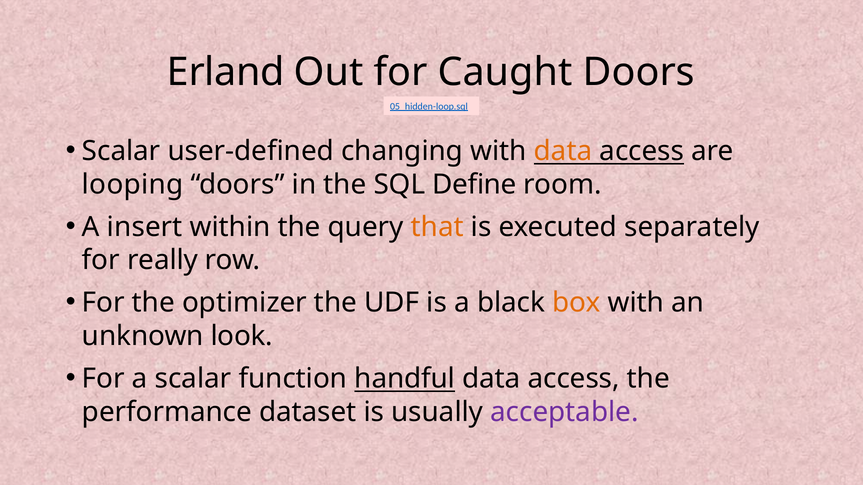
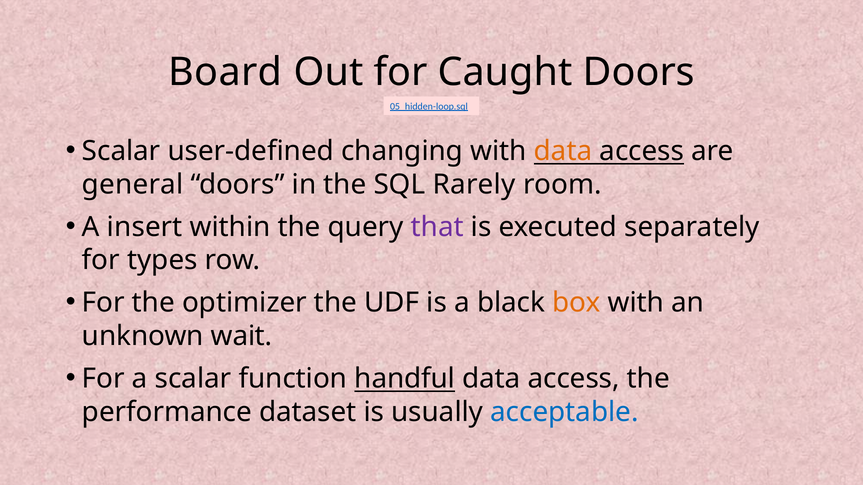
Erland: Erland -> Board (225, 72)
looping: looping -> general (133, 185)
Define: Define -> Rarely (474, 185)
that colour: orange -> purple (437, 227)
really: really -> types (162, 261)
look: look -> wait (242, 336)
acceptable colour: purple -> blue (564, 412)
